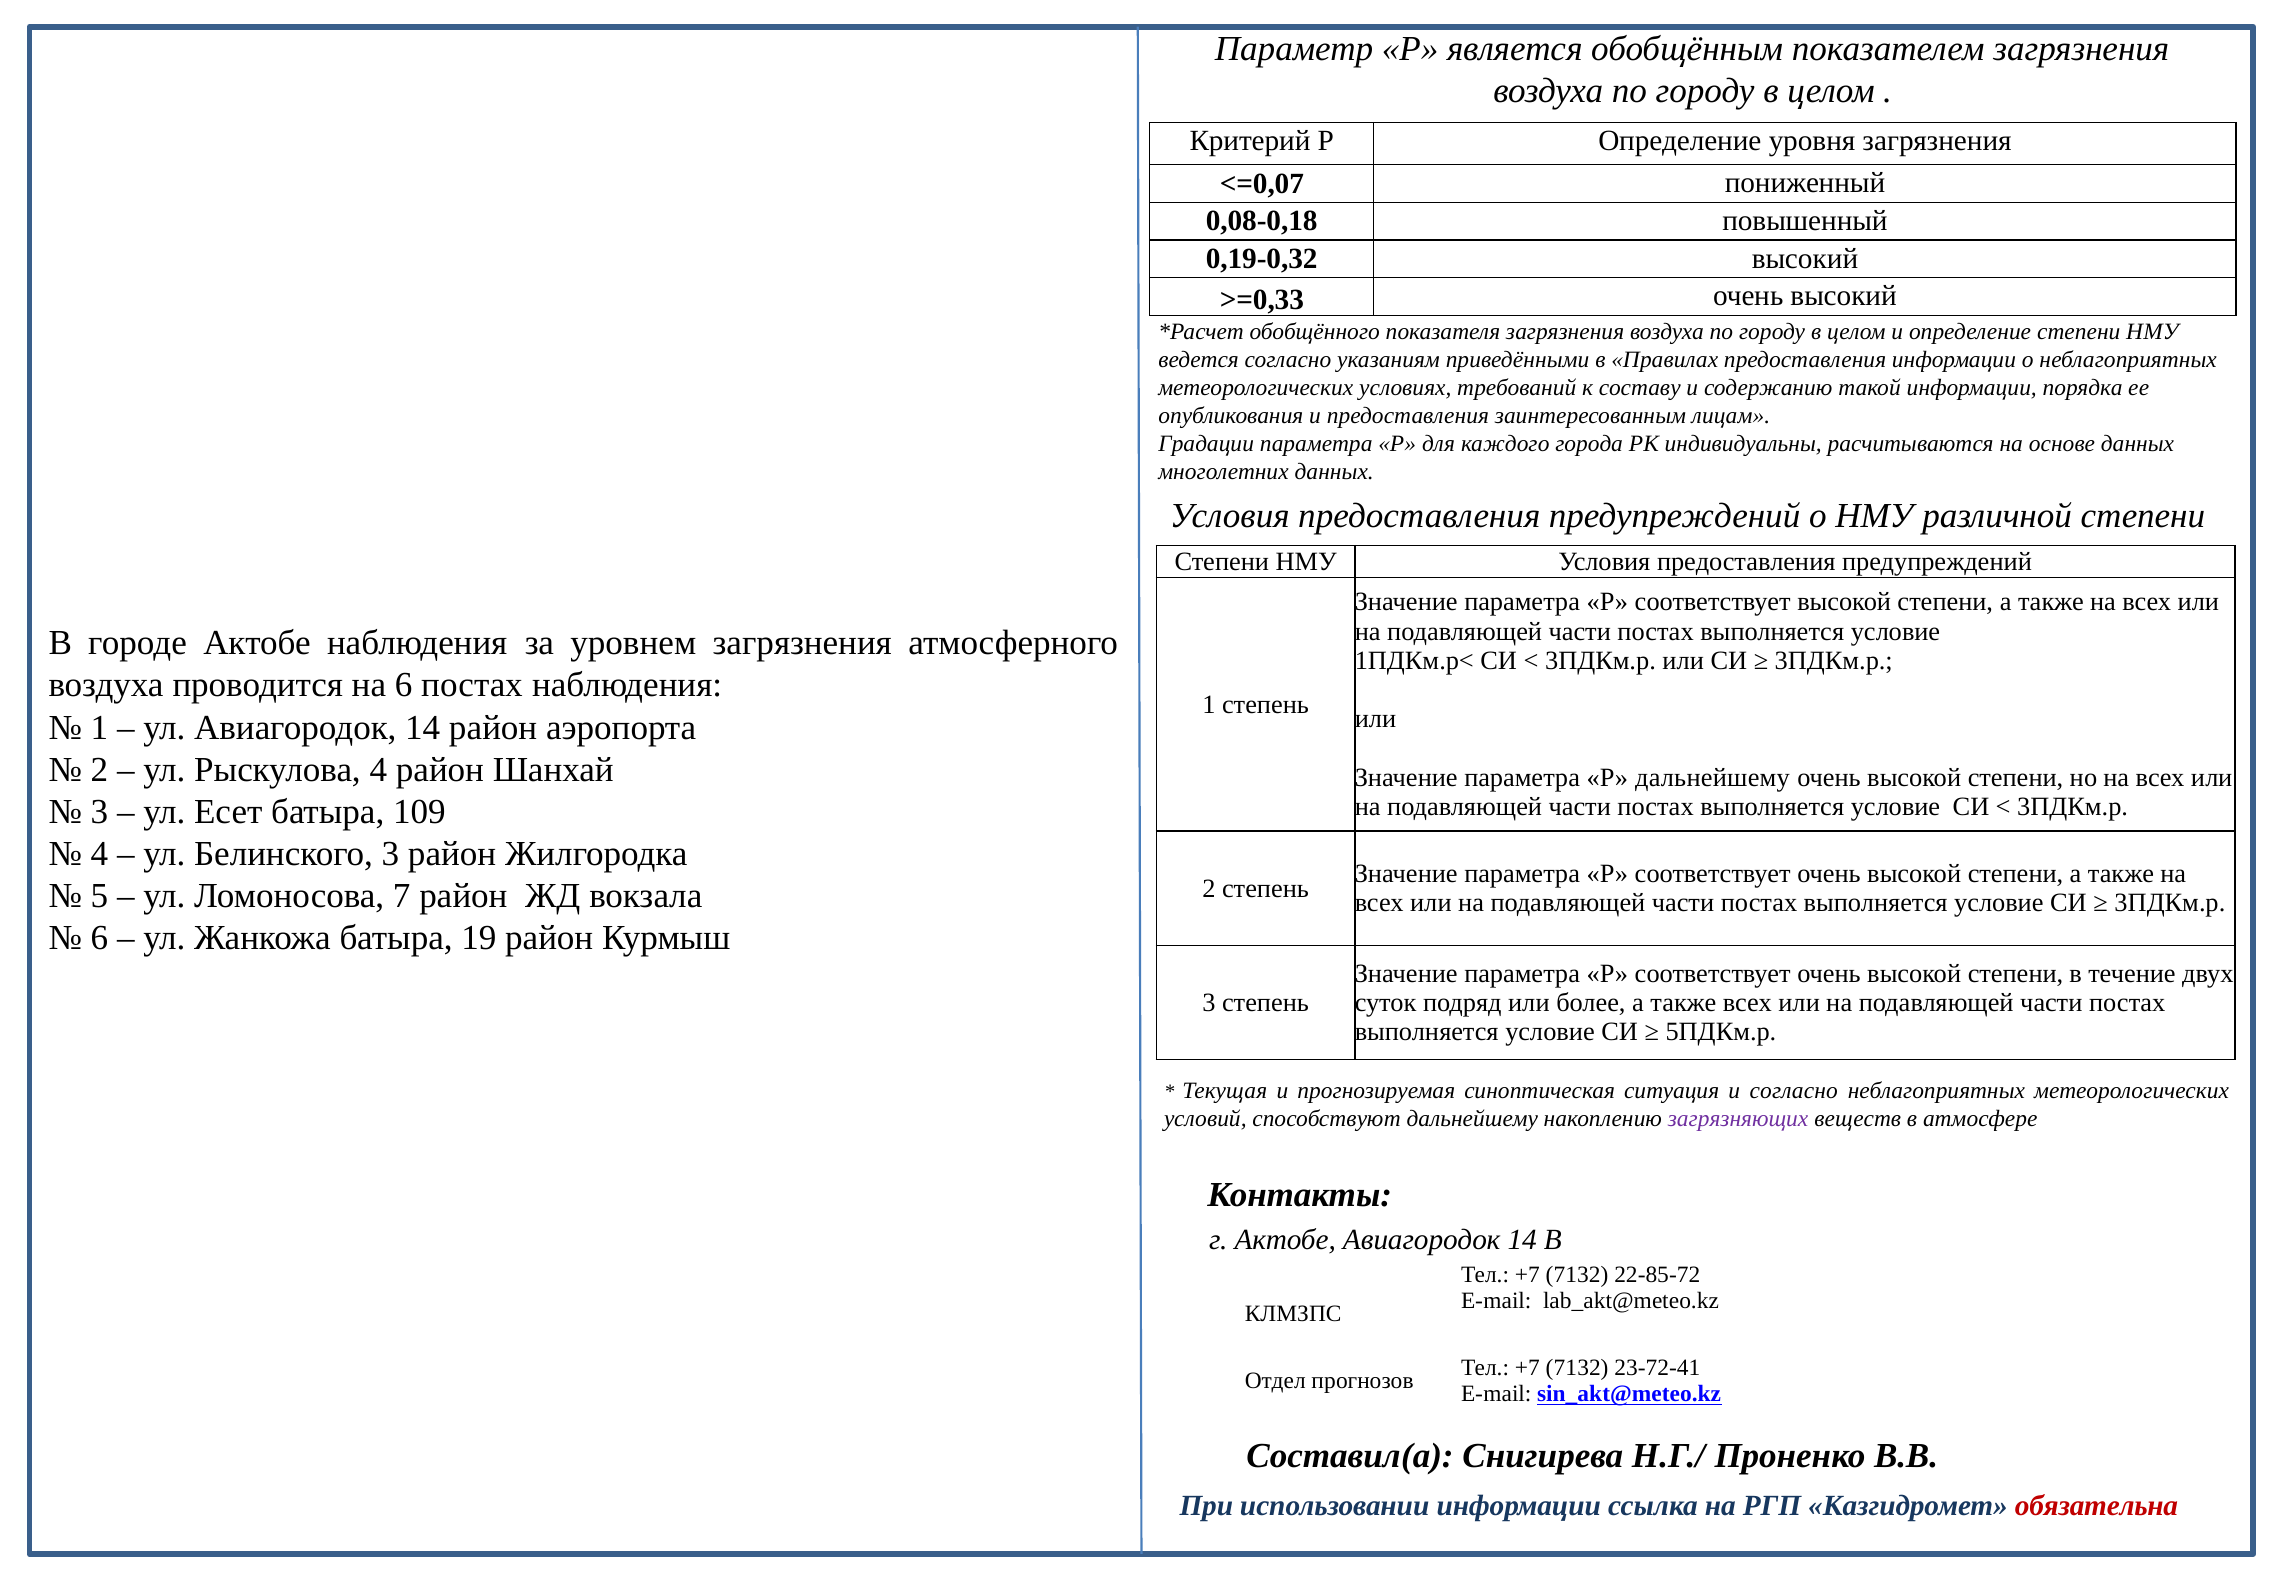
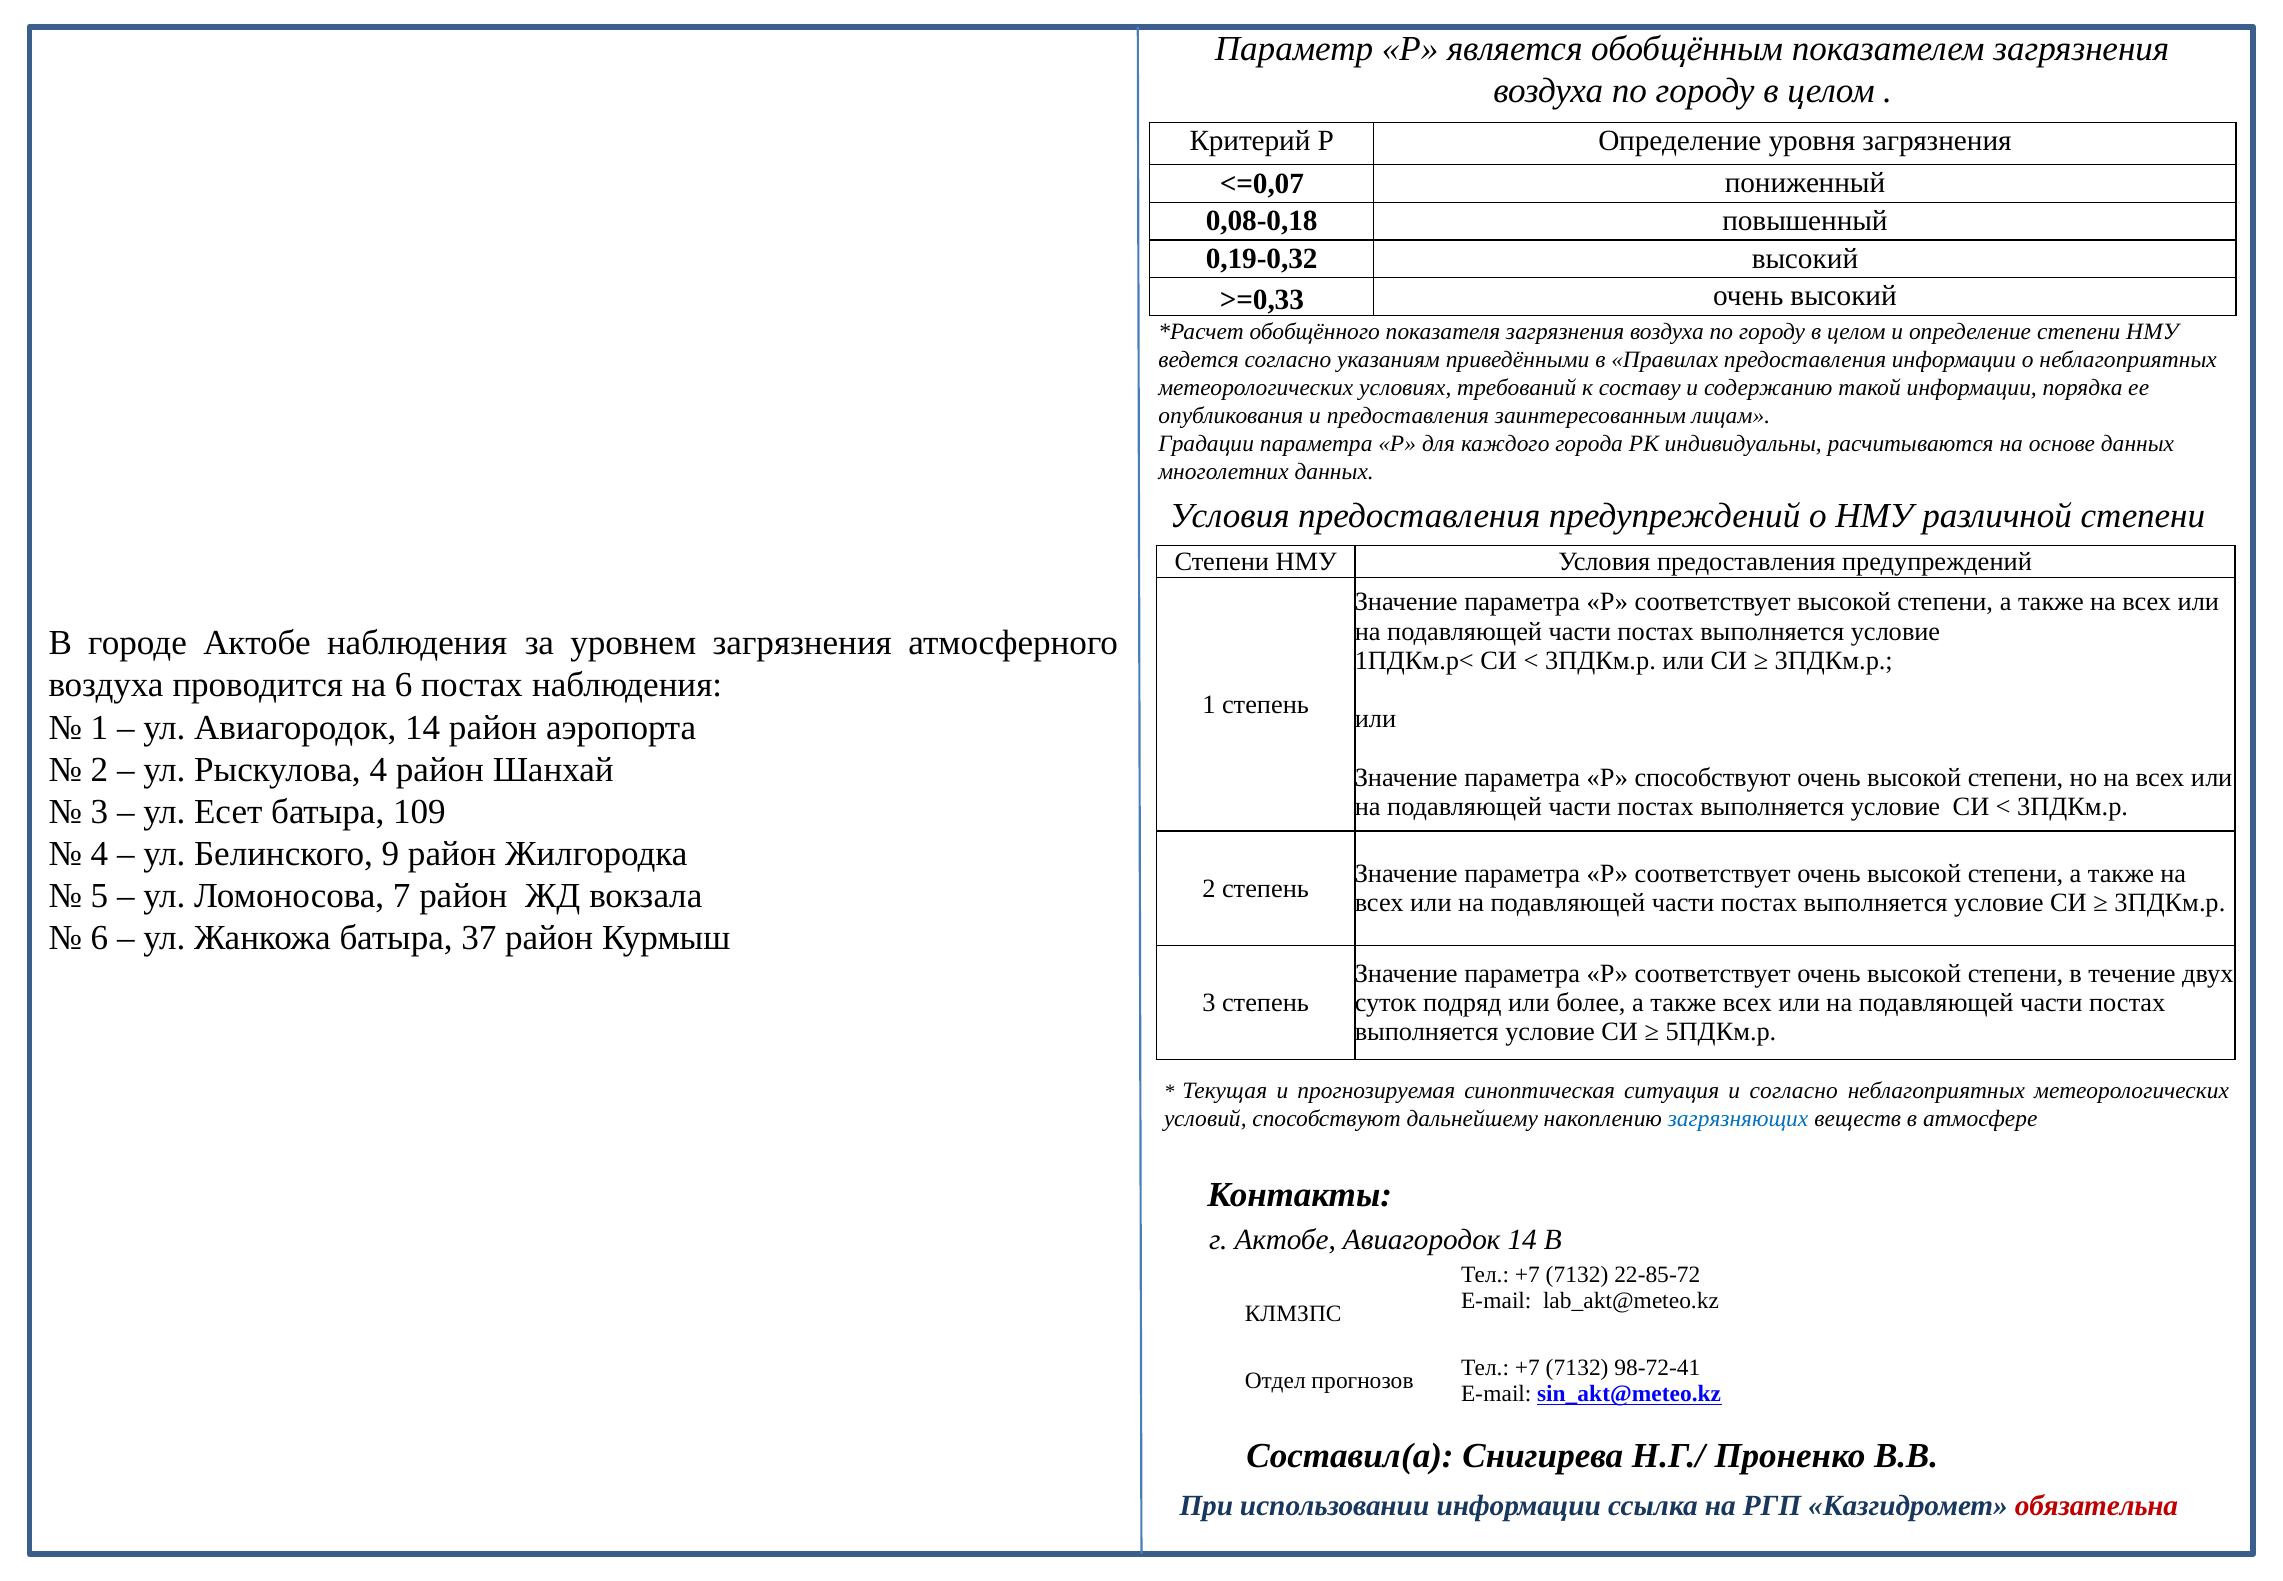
Р дальнейшему: дальнейшему -> способствуют (1713, 777)
Белинского 3: 3 -> 9 (390, 854)
19: 19 -> 37 (479, 938)
загрязняющих colour: purple -> blue (1738, 1119)
23-72-41: 23-72-41 -> 98-72-41 (1657, 1368)
